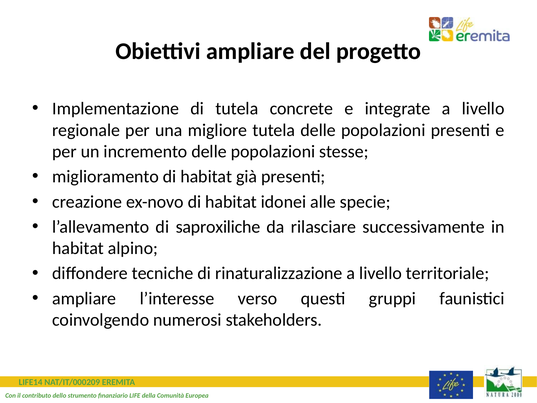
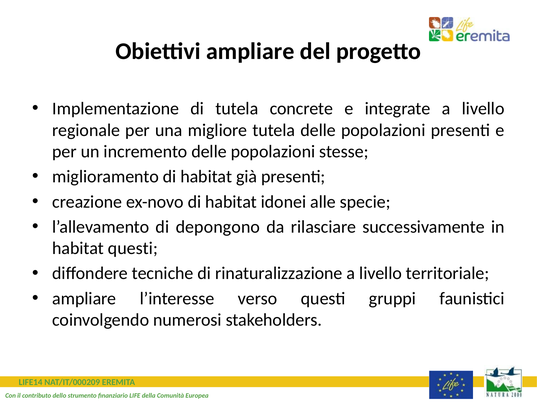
saproxiliche: saproxiliche -> depongono (218, 227)
habitat alpino: alpino -> questi (133, 248)
